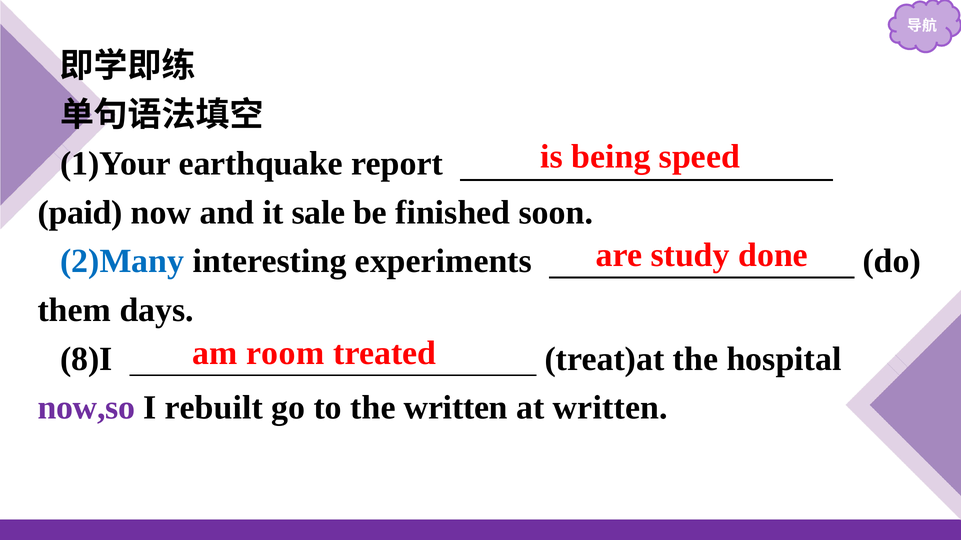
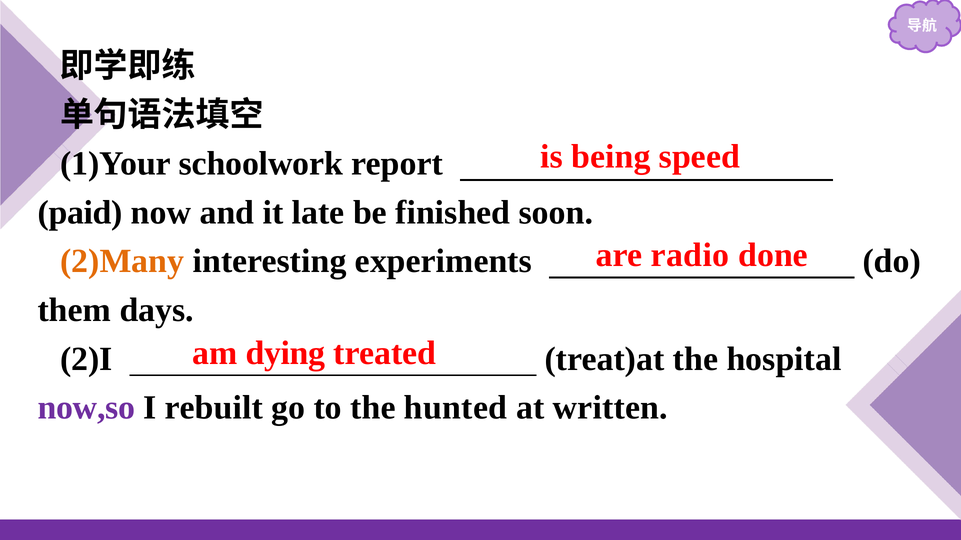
earthquake: earthquake -> schoolwork (261, 164)
sale: sale -> late (318, 213)
study: study -> radio (690, 255)
2)Many colour: blue -> orange (122, 262)
room: room -> dying (286, 353)
8)I: 8)I -> 2)I (86, 359)
the written: written -> hunted (456, 408)
